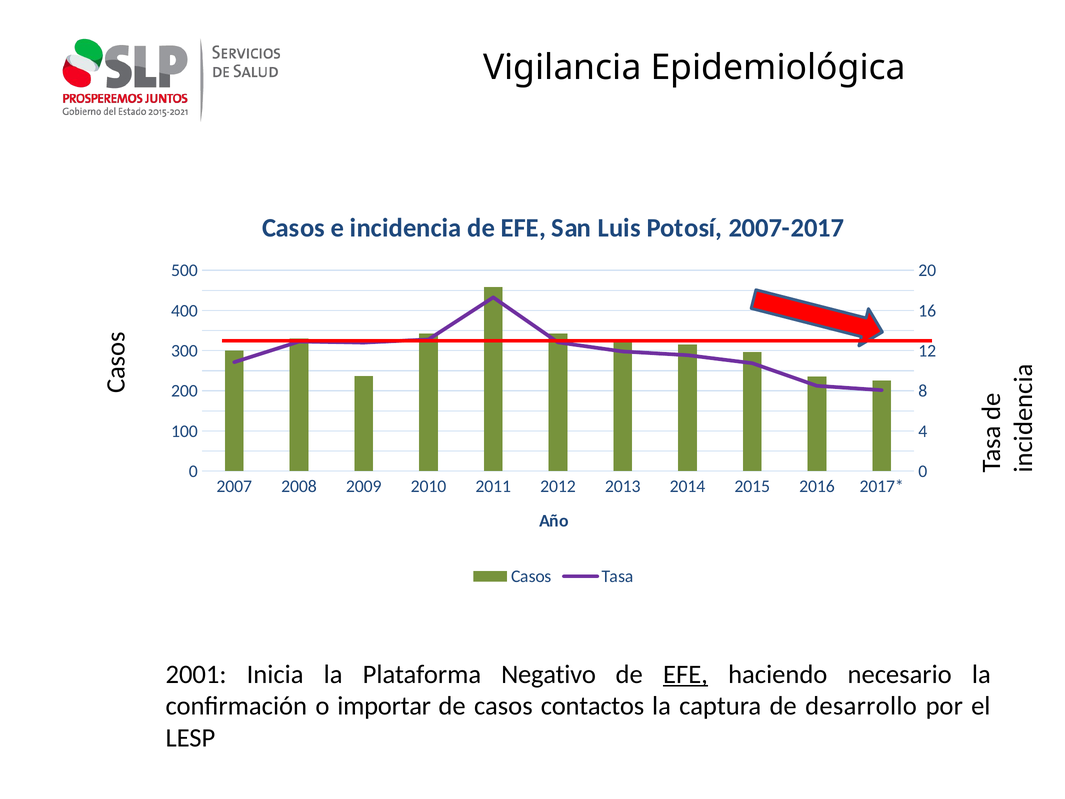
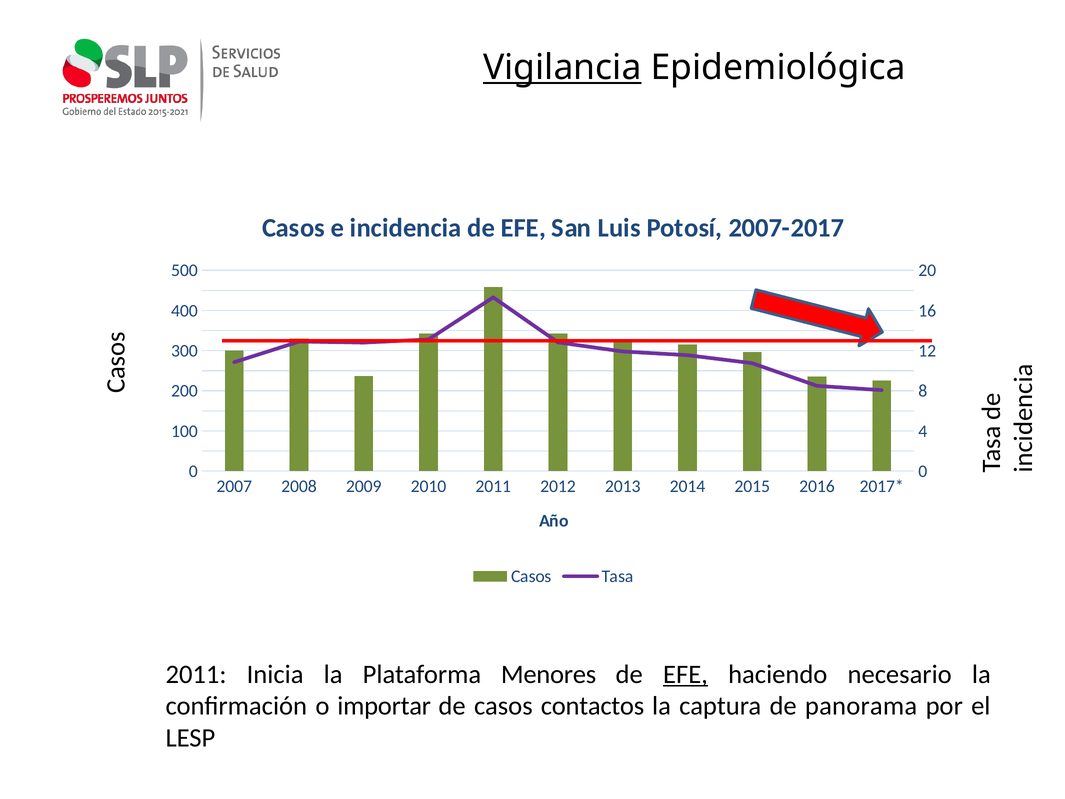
Vigilancia underline: none -> present (562, 68)
2001: 2001 -> 2011 (196, 674)
Negativo: Negativo -> Menores (549, 674)
desarrollo: desarrollo -> panorama (861, 706)
